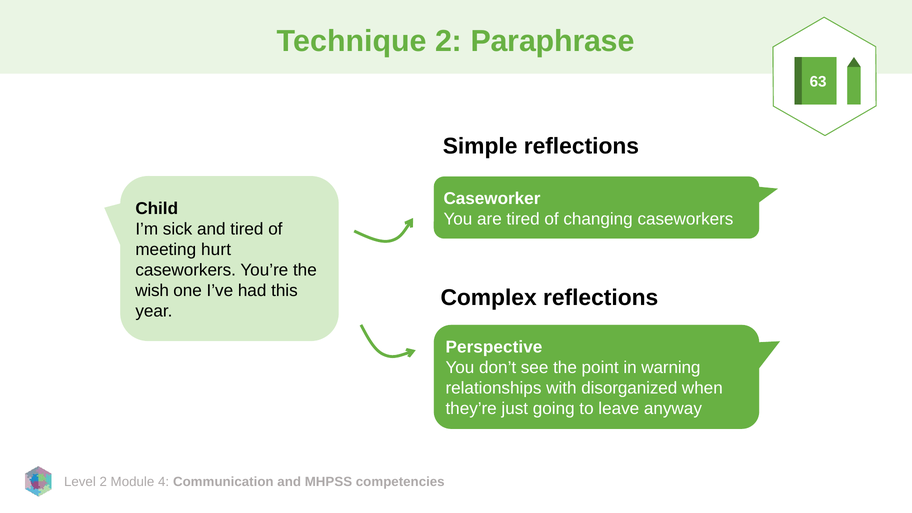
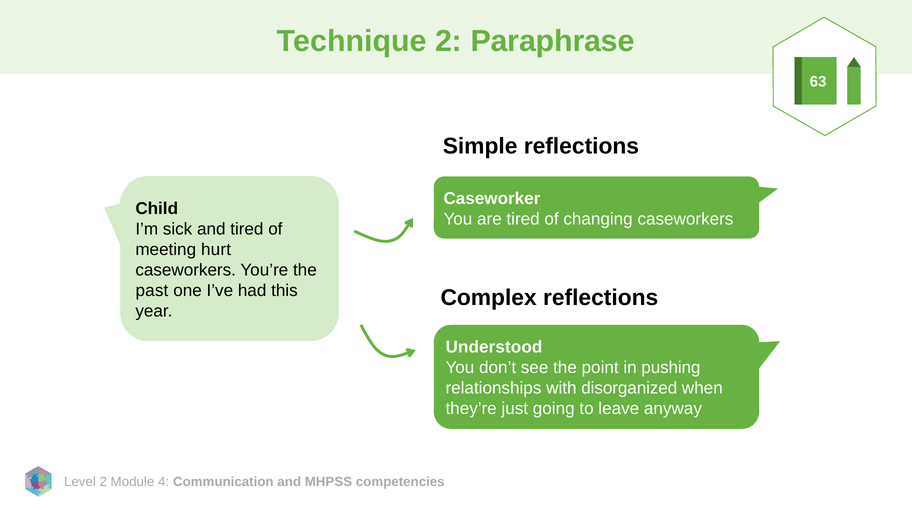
wish: wish -> past (152, 290)
Perspective: Perspective -> Understood (494, 347)
warning: warning -> pushing (671, 368)
